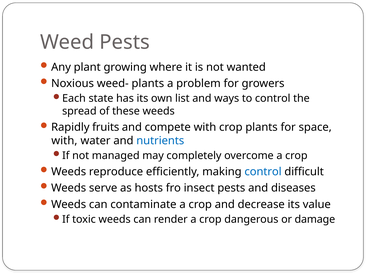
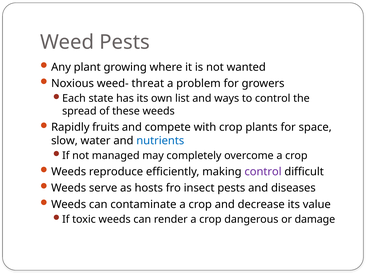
weed- plants: plants -> threat (148, 84)
with: with -> slow (64, 141)
control colour: blue -> purple (263, 172)
